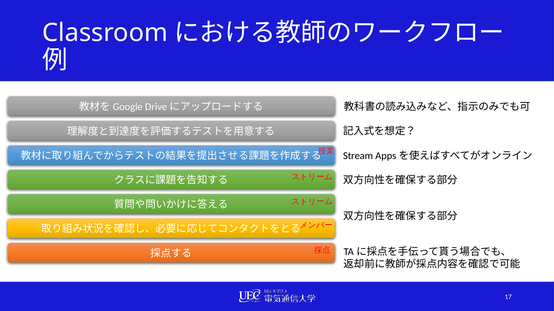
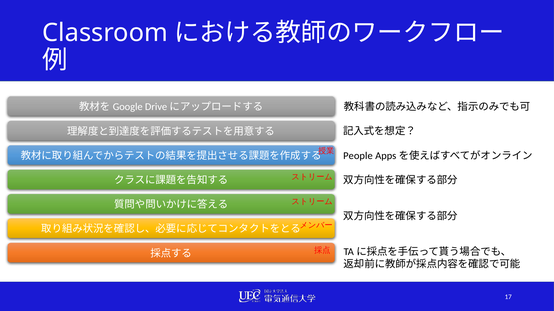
Stream: Stream -> People (358, 156)
